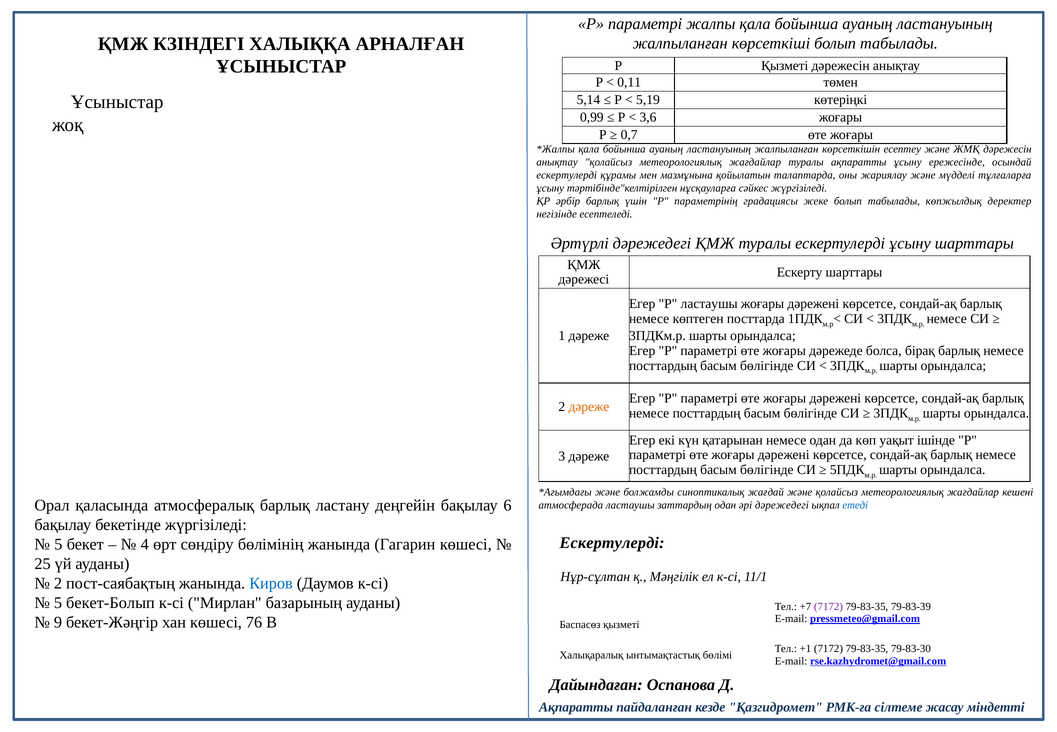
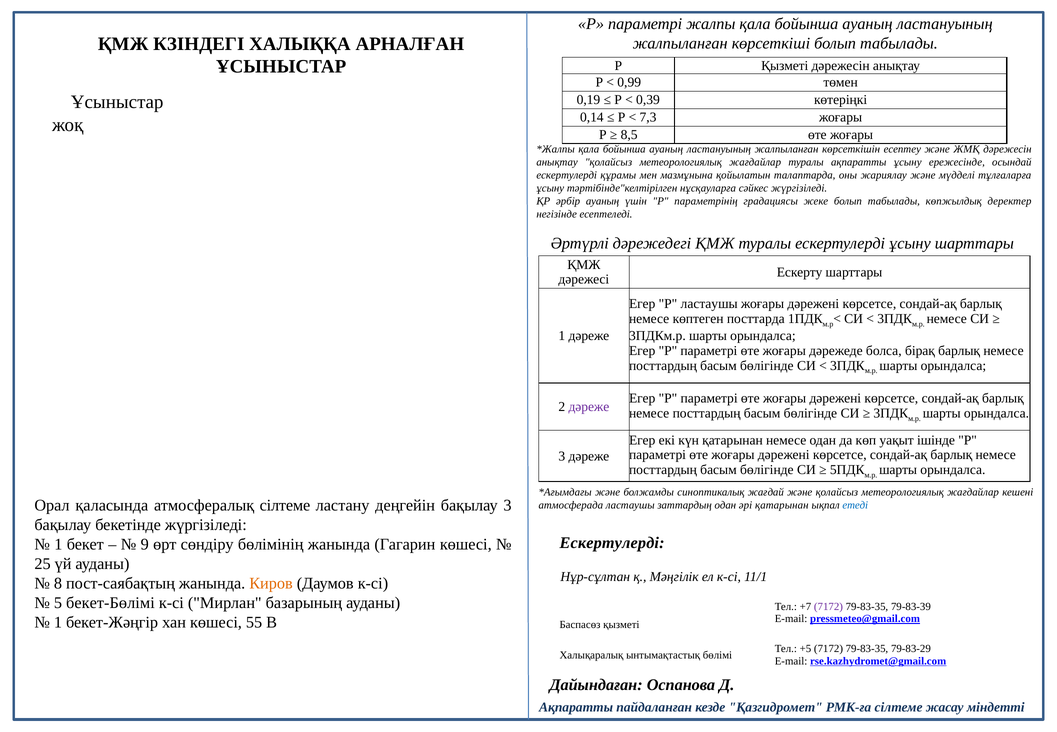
0,11: 0,11 -> 0,99 (629, 82)
5,14: 5,14 -> 0,19 (588, 100)
5,19: 5,19 -> 0,39 (648, 100)
0,99: 0,99 -> 0,14 (592, 117)
3,6: 3,6 -> 7,3 (648, 117)
0,7: 0,7 -> 8,5 (629, 135)
әрбір барлық: барлық -> ауаның (603, 201)
дәреже colour: orange -> purple (589, 407)
атмосфералық барлық: барлық -> сілтеме (285, 505)
бақылау 6: 6 -> 3 (507, 505)
әрі дәрежедегі: дәрежедегі -> қатарынан (782, 505)
5: 5 -> 1 (58, 544)
4: 4 -> 9 (145, 544)
2: 2 -> 8 (58, 583)
Киров colour: blue -> orange (271, 583)
бекет-Болып: бекет-Болып -> бекет-Бөлімі (110, 603)
9: 9 -> 1 (58, 622)
76: 76 -> 55 (254, 622)
+1: +1 -> +5 (805, 649)
79-83-30: 79-83-30 -> 79-83-29 (911, 649)
